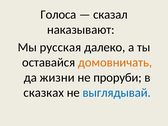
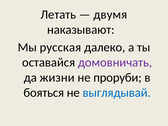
Голоса: Голоса -> Летать (58, 15)
сказал: сказал -> двумя (110, 15)
домовничать colour: orange -> purple (115, 62)
сказках: сказках -> бояться (44, 93)
